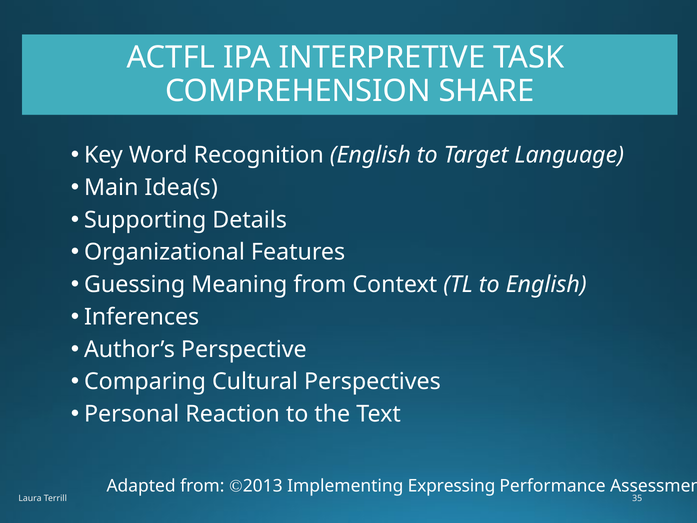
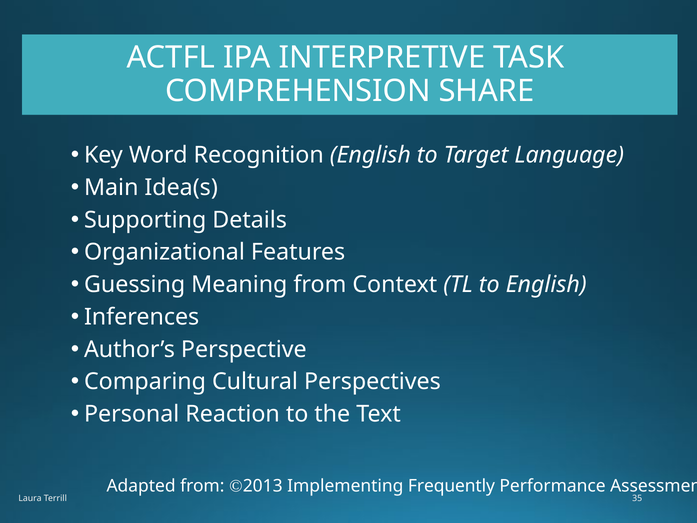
Expressing: Expressing -> Frequently (451, 486)
